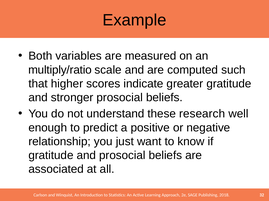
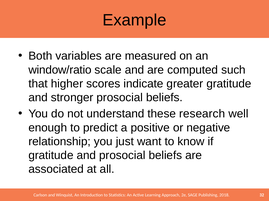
multiply/ratio: multiply/ratio -> window/ratio (60, 70)
